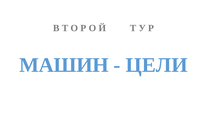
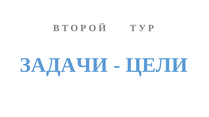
МАШИН: МАШИН -> ЗАДАЧИ (64, 65)
